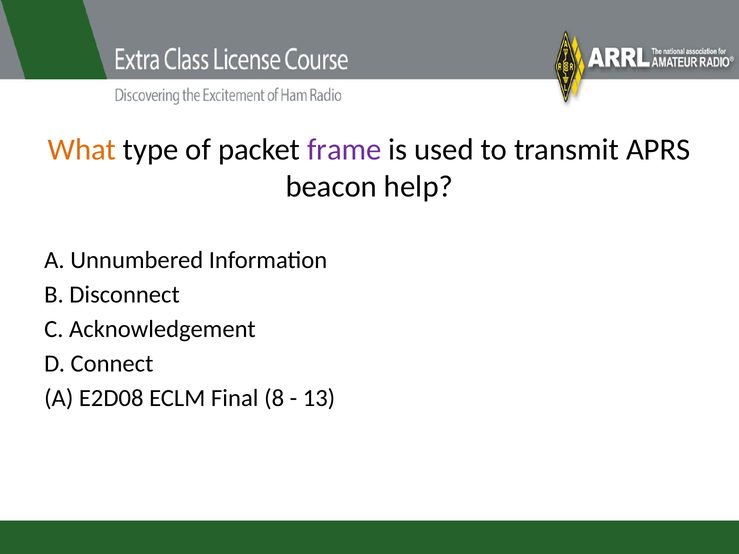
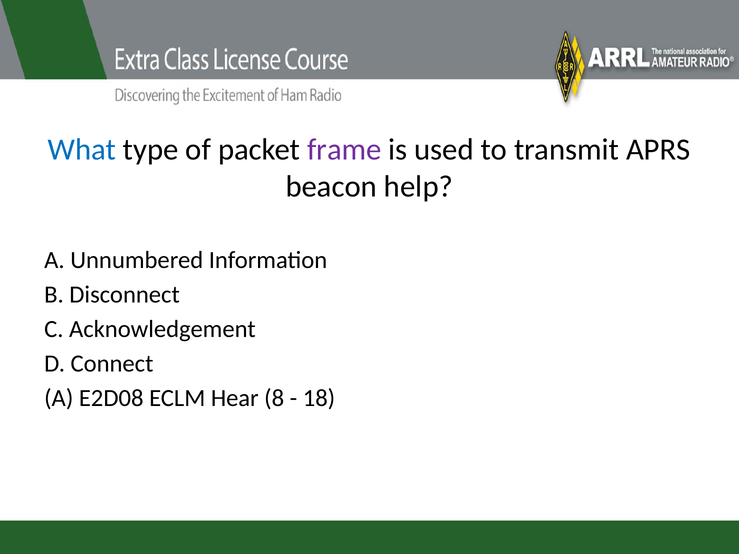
What colour: orange -> blue (82, 150)
Final: Final -> Hear (235, 398)
13: 13 -> 18 (319, 398)
